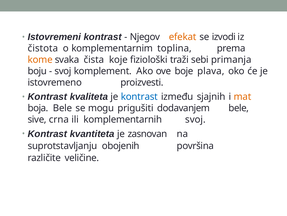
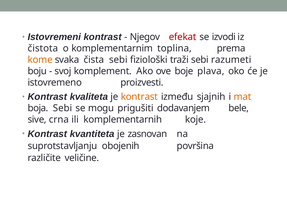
efekat colour: orange -> red (183, 37)
čista koje: koje -> sebi (118, 60)
primanja: primanja -> razumeti (231, 60)
kontrast colour: blue -> orange (139, 96)
boja Bele: Bele -> Sebi (62, 108)
komplementarnih svoj: svoj -> koje (196, 119)
